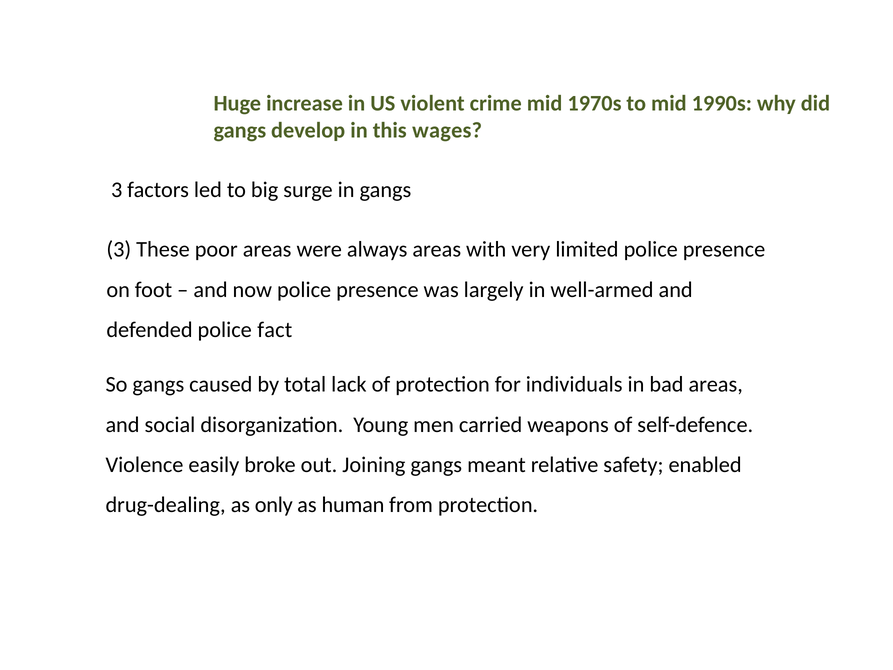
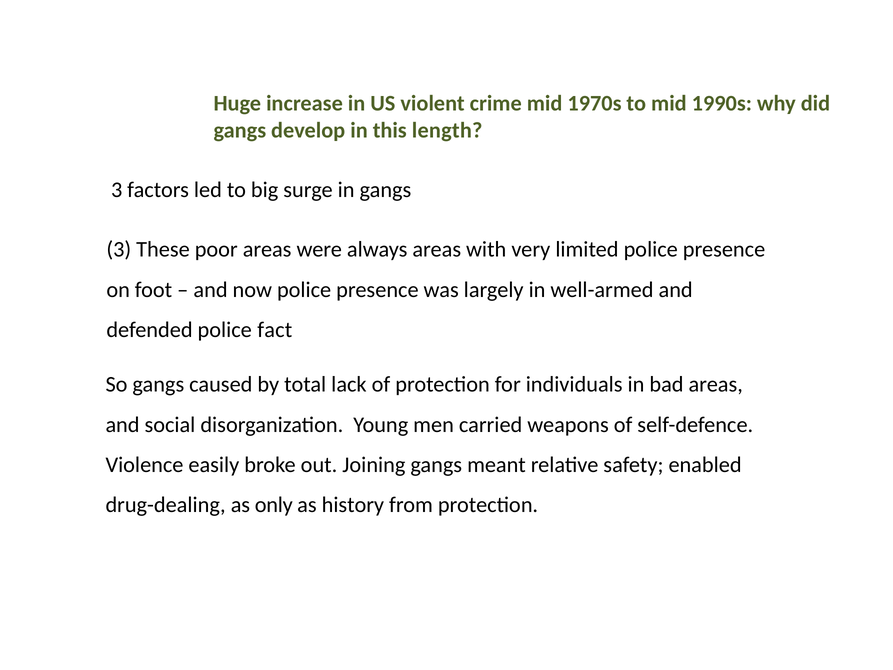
wages: wages -> length (447, 130)
human: human -> history (353, 505)
